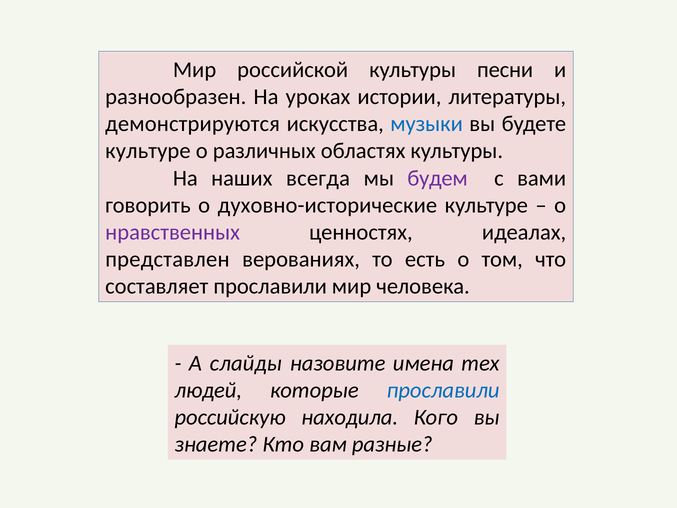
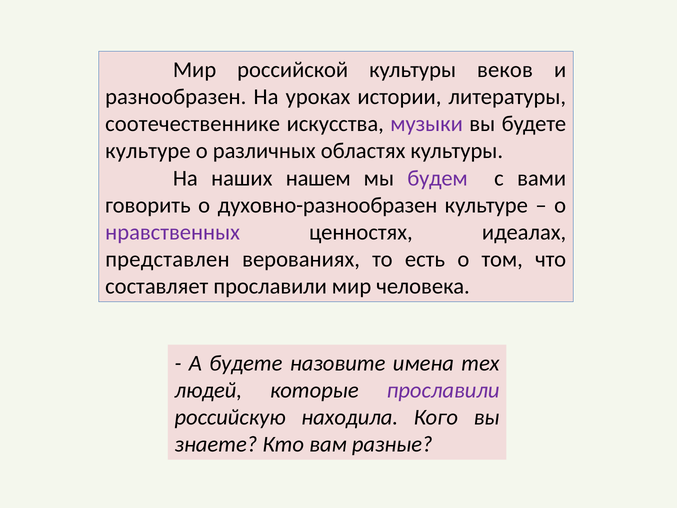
песни: песни -> веков (505, 70)
демонстрируются: демонстрируются -> соотечественнике (193, 124)
музыки colour: blue -> purple (427, 124)
всегда: всегда -> нашем (318, 178)
духовно-исторические: духовно-исторические -> духовно-разнообразен (328, 205)
А слайды: слайды -> будете (246, 363)
прославили colour: blue -> purple (443, 390)
